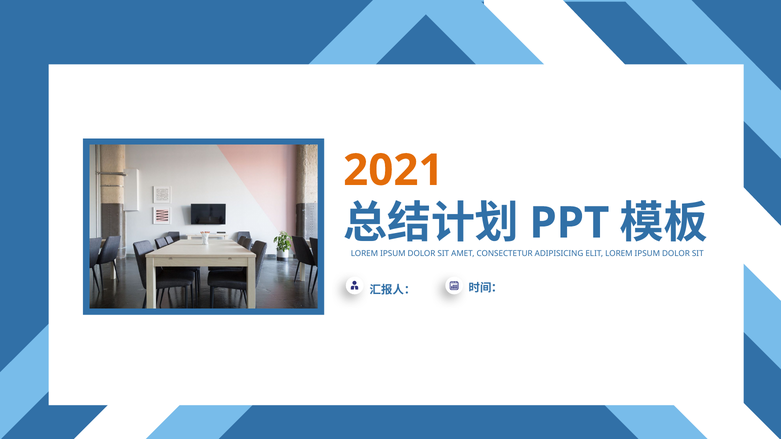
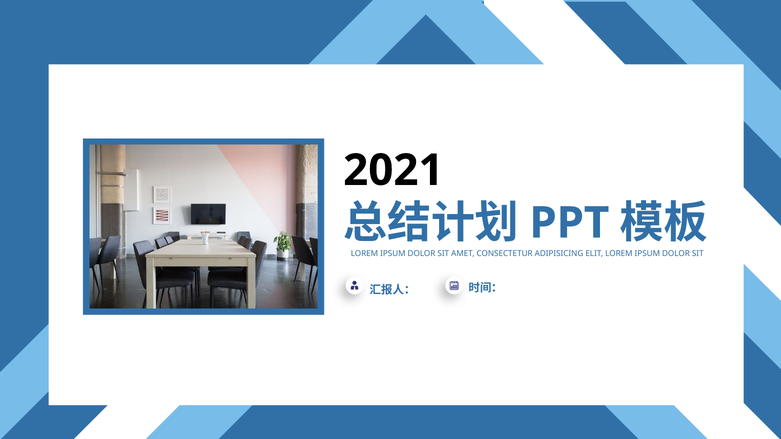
2021 colour: orange -> black (393, 171)
